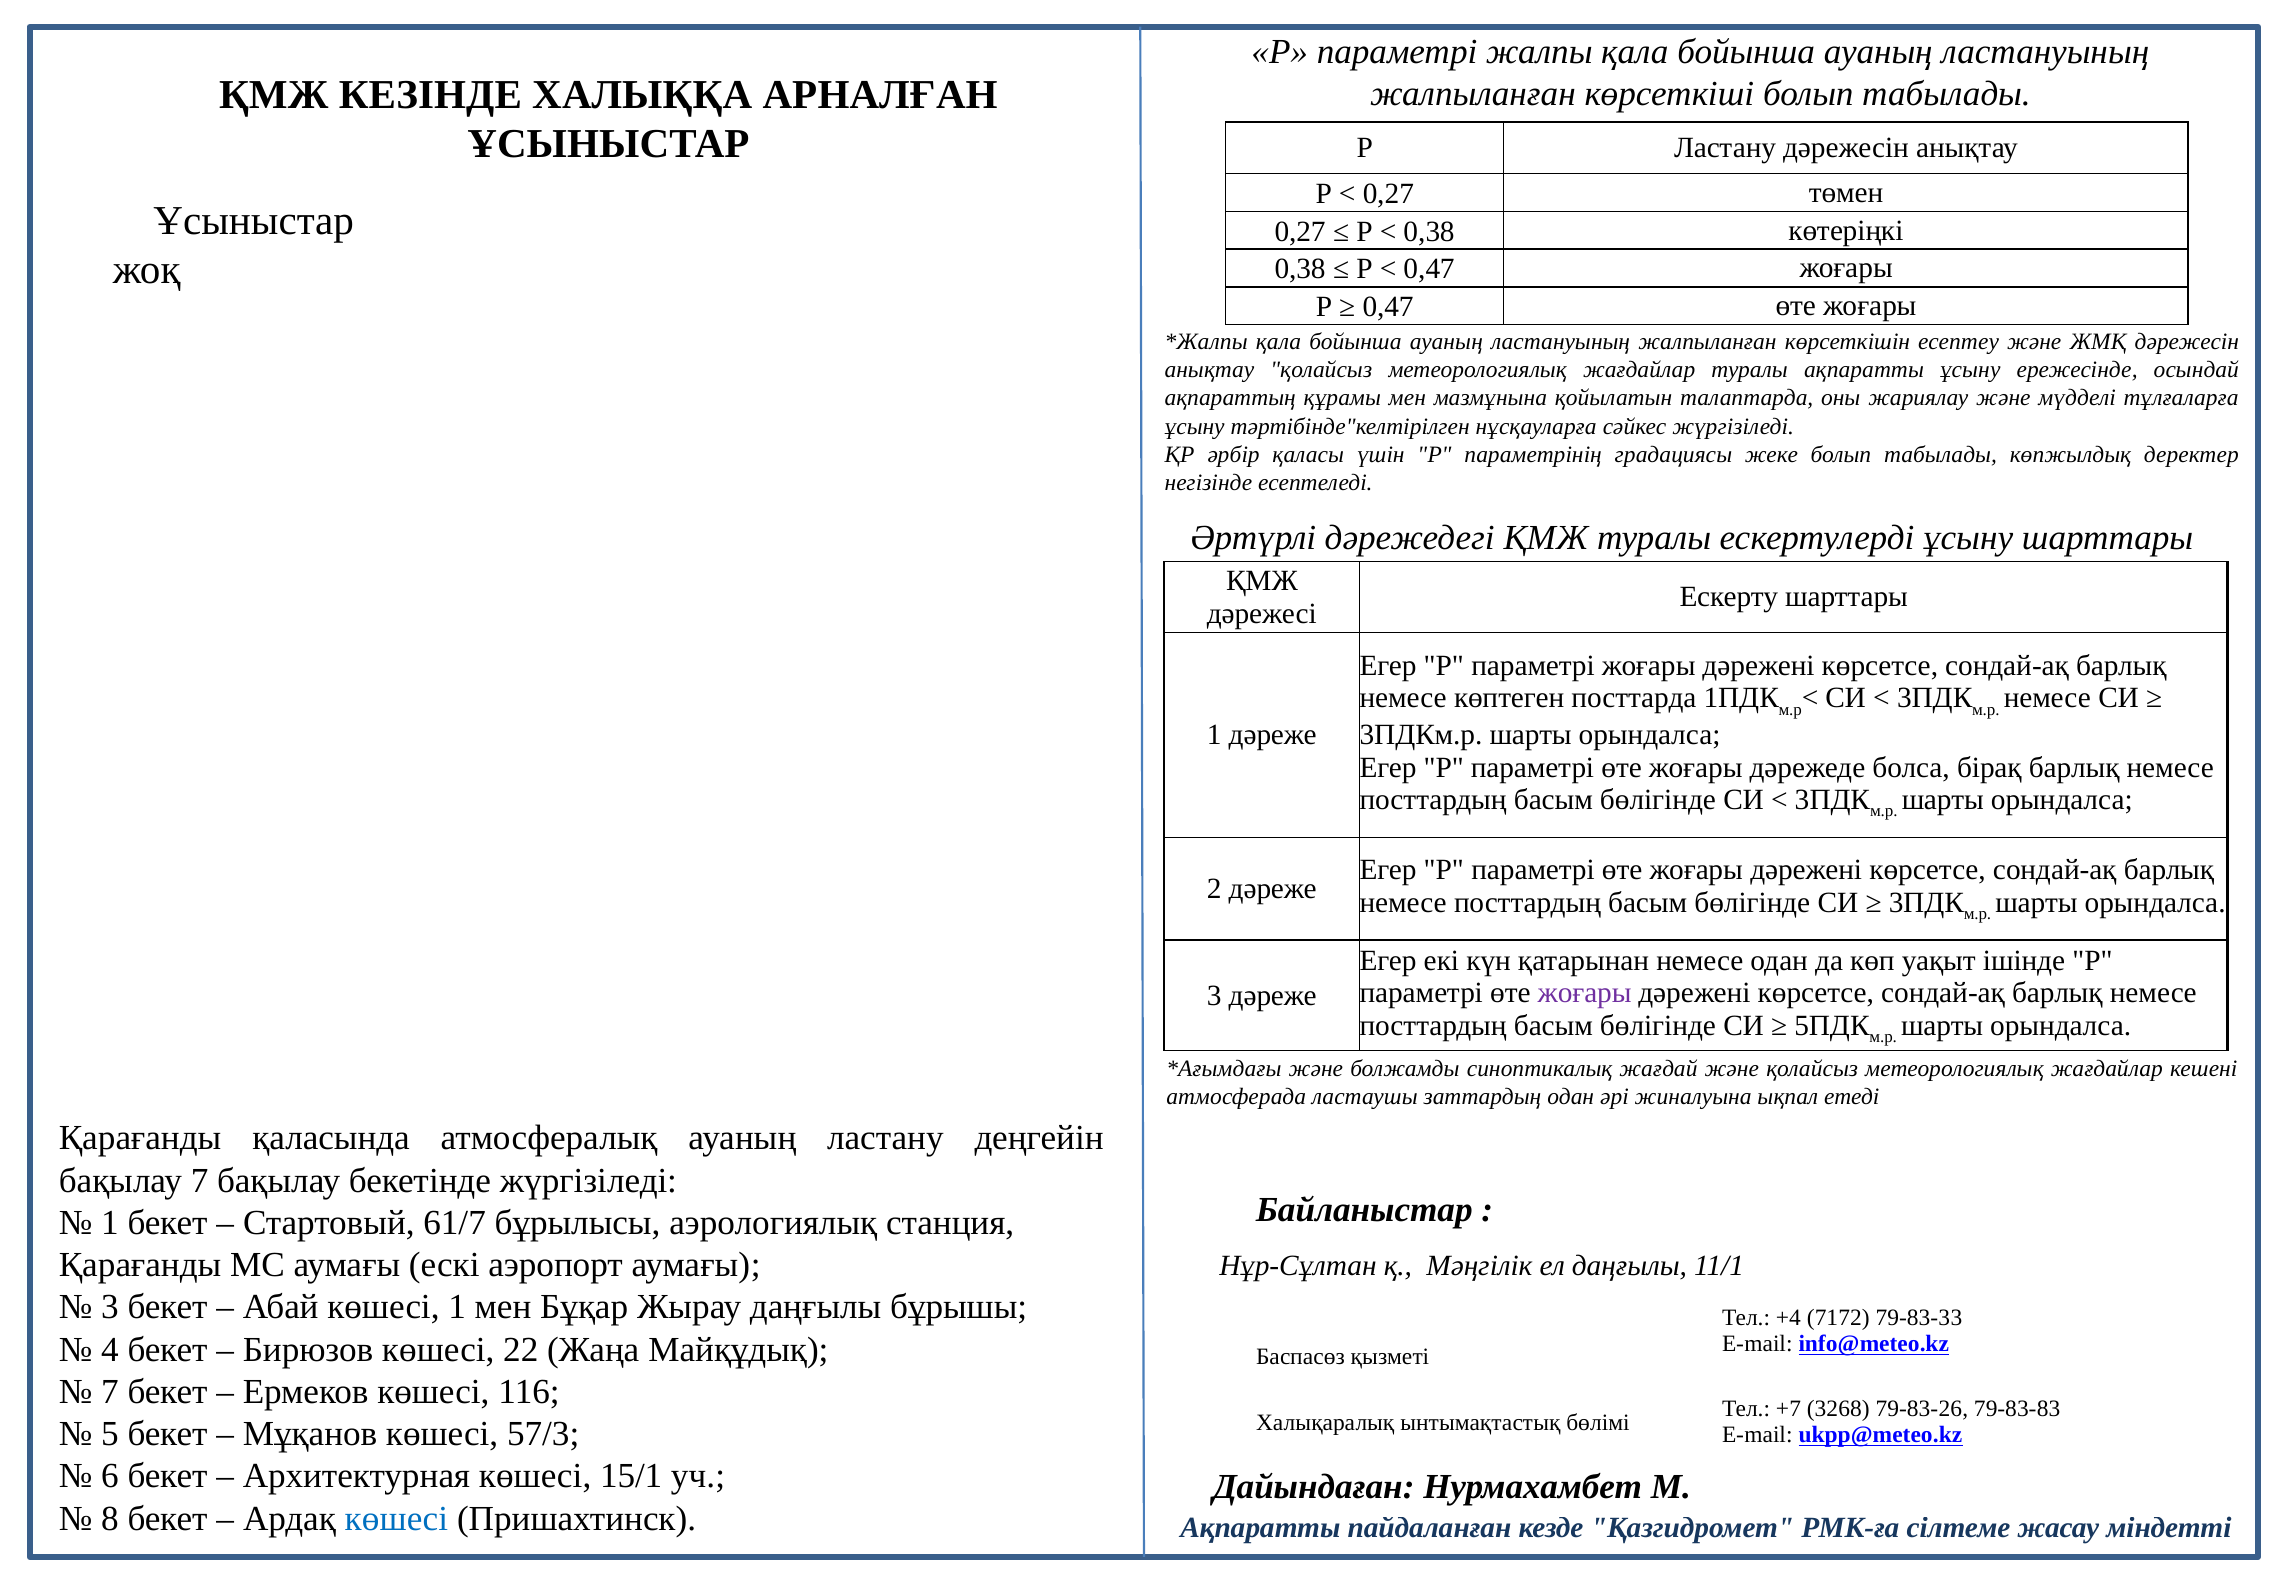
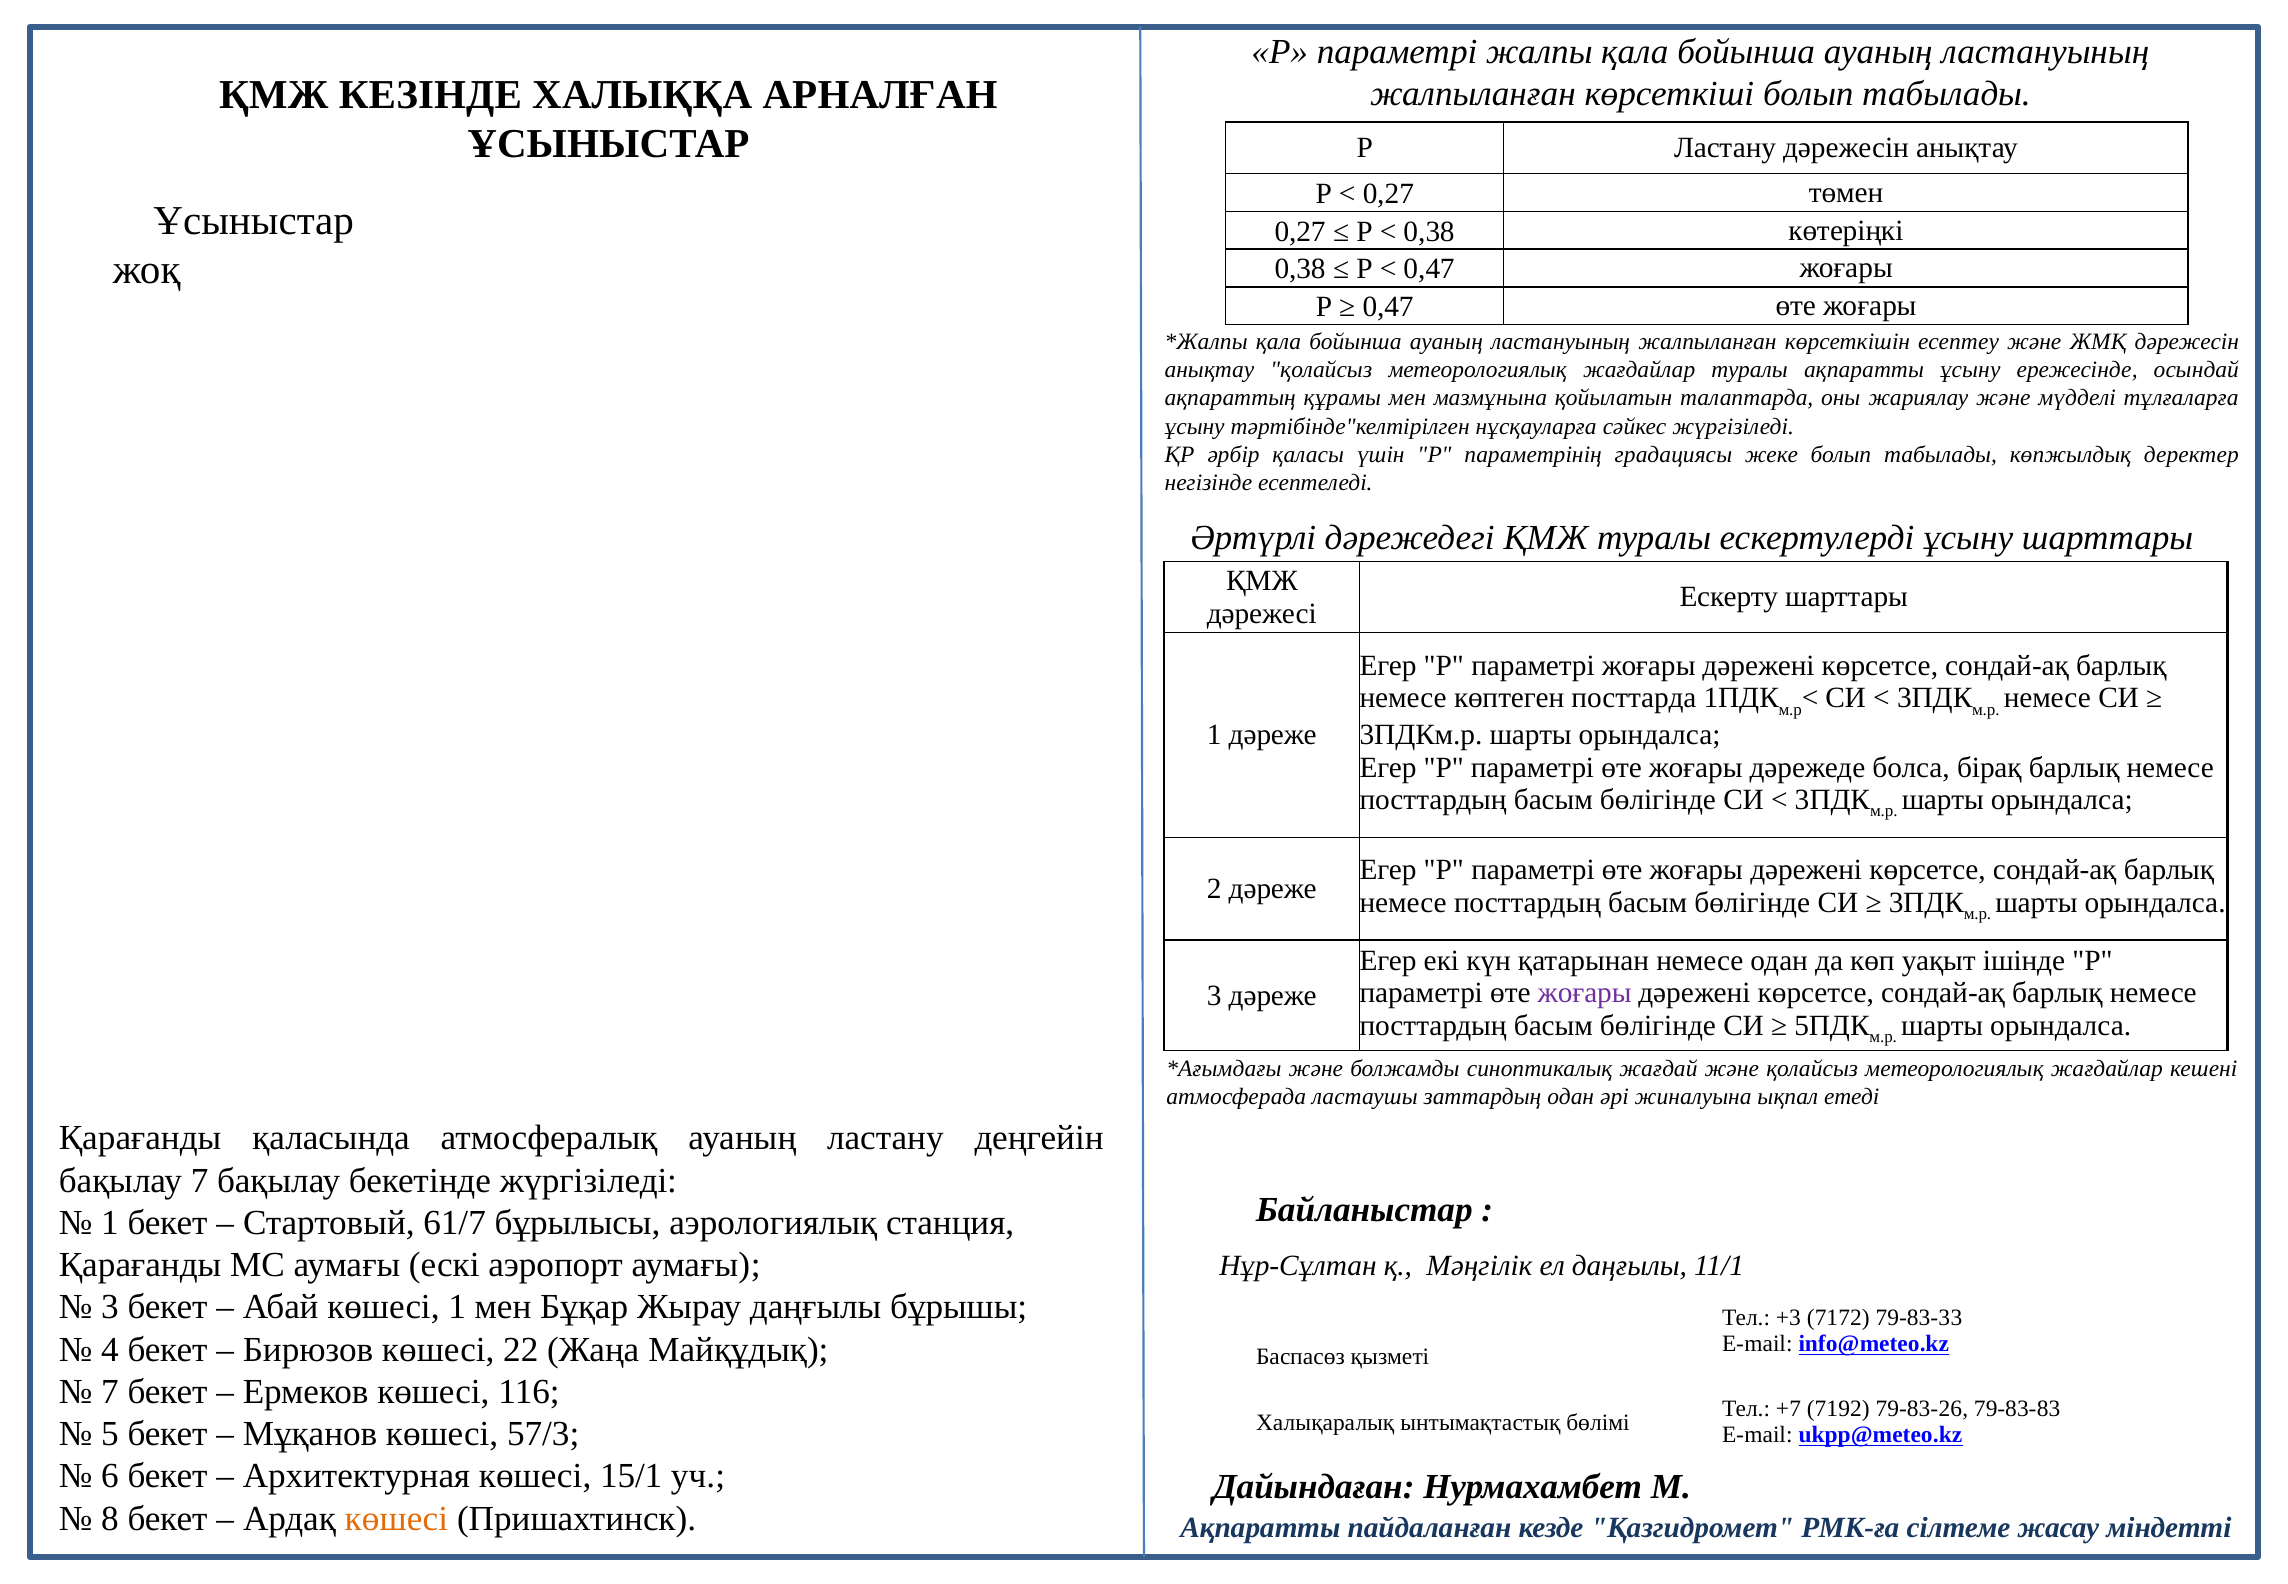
+4: +4 -> +3 (1788, 1318)
3268: 3268 -> 7192 (1838, 1409)
көшесі colour: blue -> orange (396, 1518)
